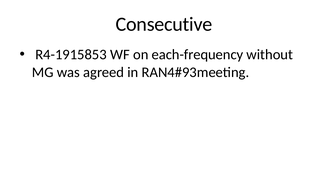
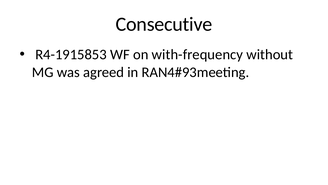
each-frequency: each-frequency -> with-frequency (197, 54)
